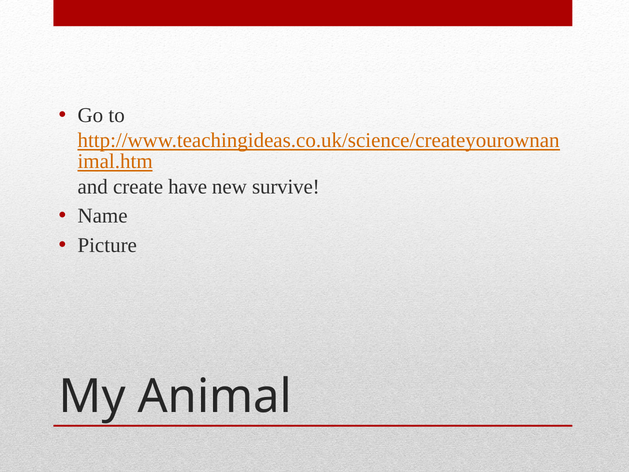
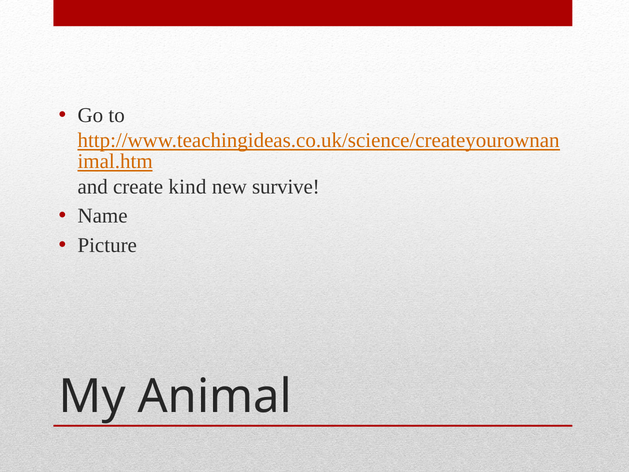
have: have -> kind (187, 187)
